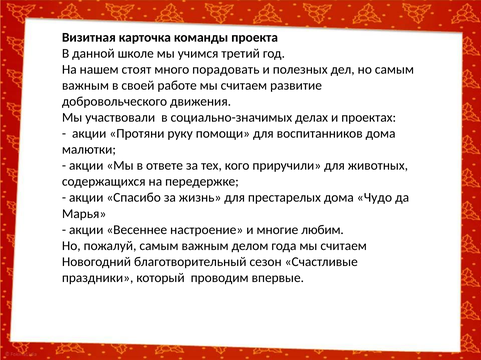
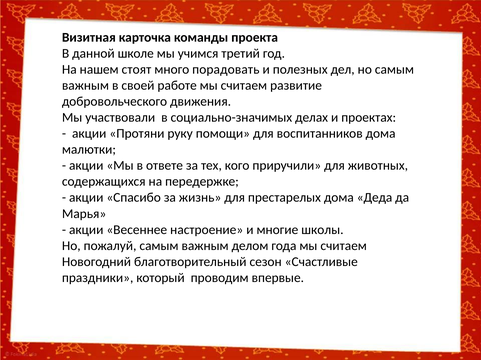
Чудо: Чудо -> Деда (375, 198)
любим: любим -> школы (322, 230)
